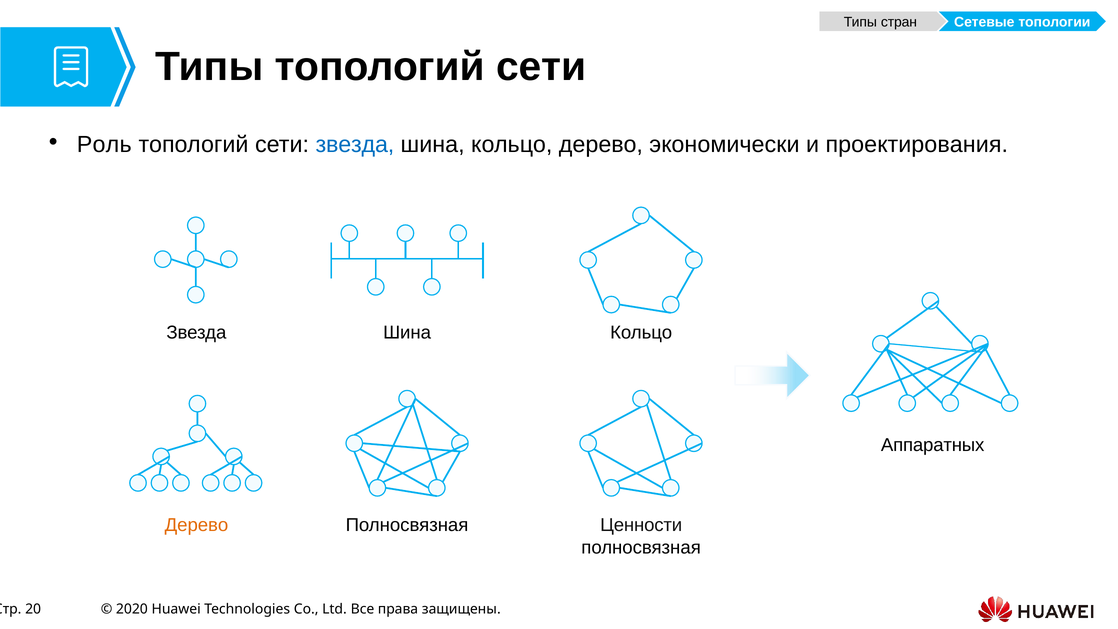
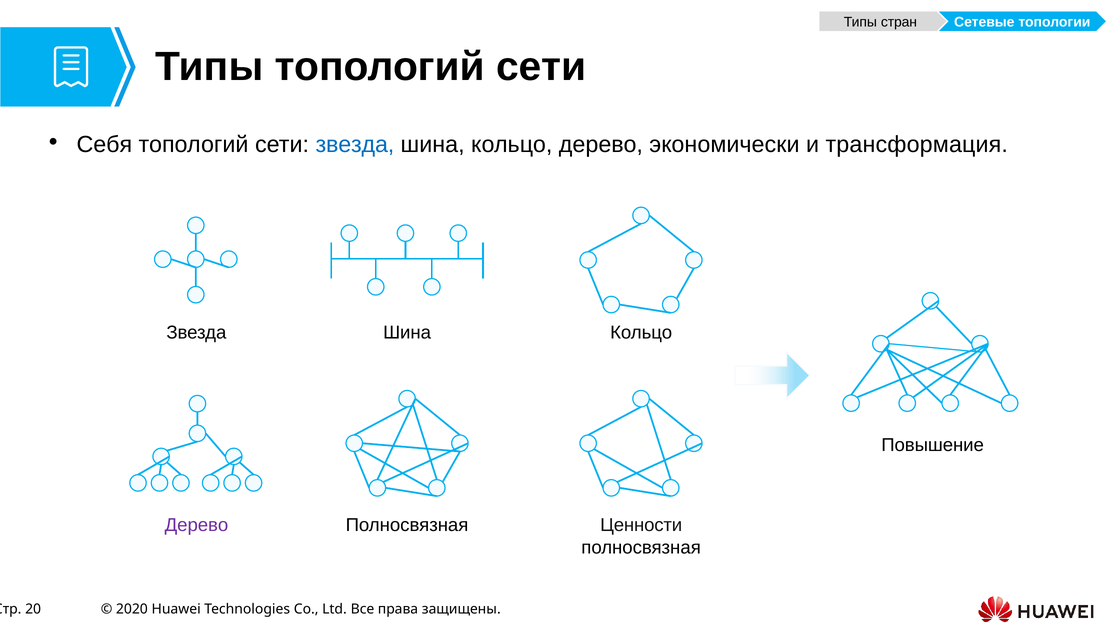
Роль: Роль -> Себя (104, 144)
проектирования: проектирования -> трансформация (917, 144)
Аппаратных: Аппаратных -> Повышение (933, 445)
Дерево colour: orange -> purple (196, 525)
